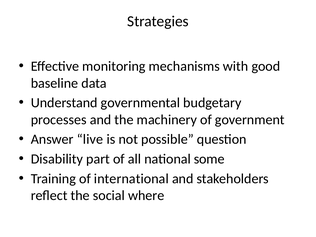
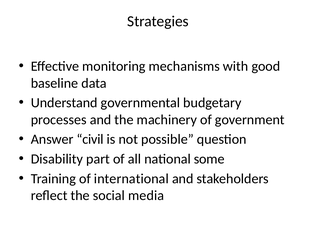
live: live -> civil (90, 139)
where: where -> media (146, 196)
